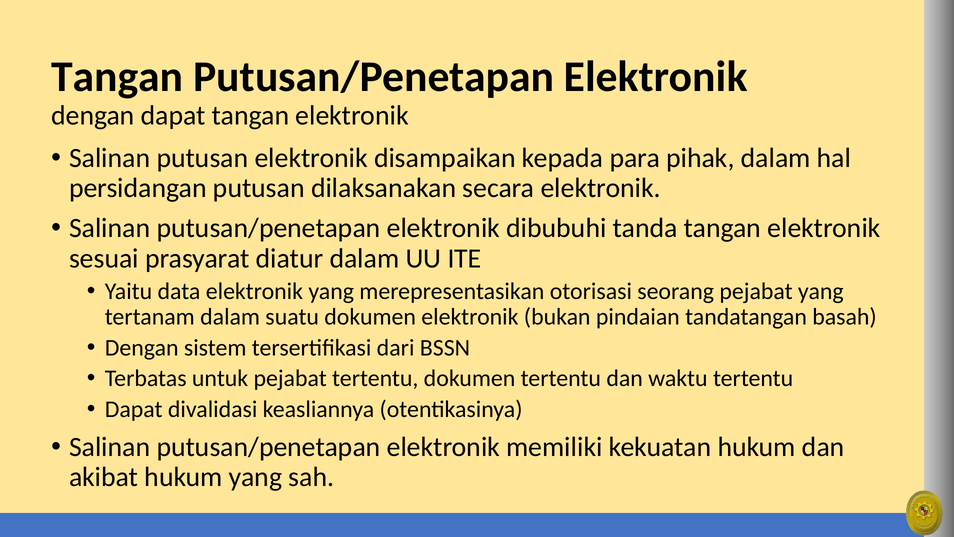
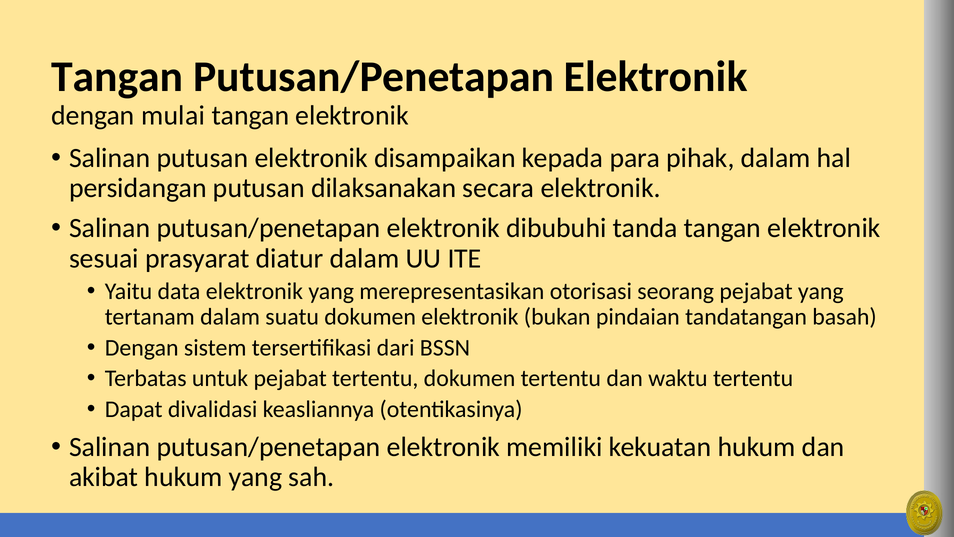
dengan dapat: dapat -> mulai (173, 116)
